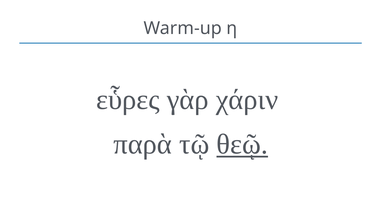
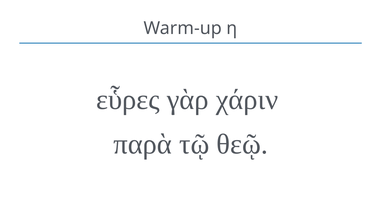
θεῷ underline: present -> none (242, 144)
